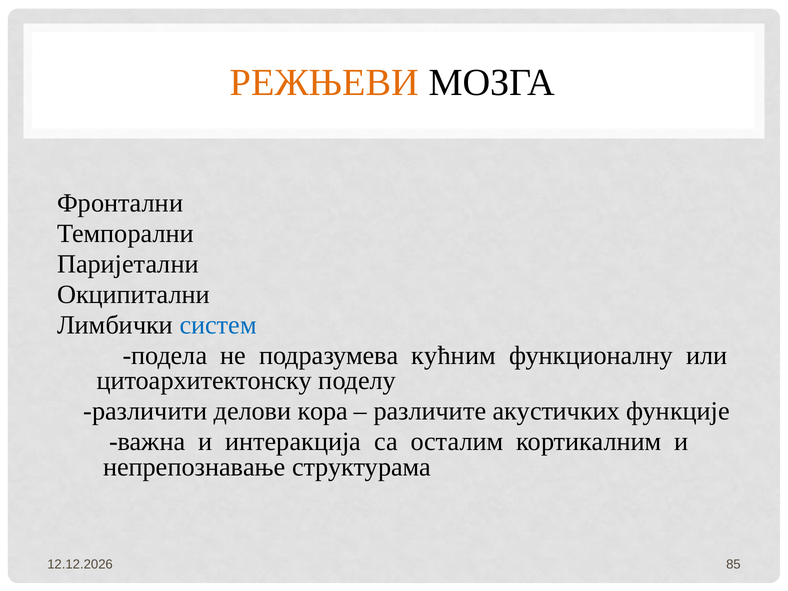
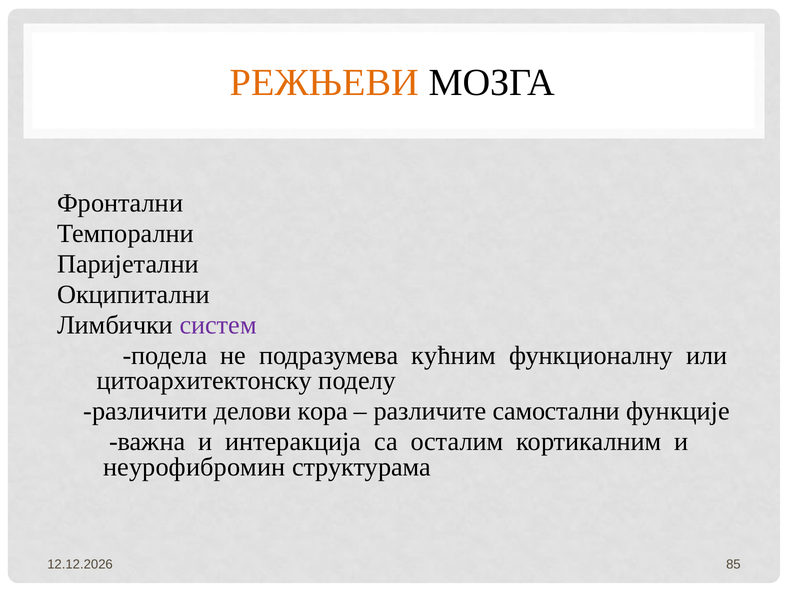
систем colour: blue -> purple (218, 325)
акустичких: акустичких -> самостални (556, 411)
непрепознавање: непрепознавање -> неурофибромин (194, 467)
